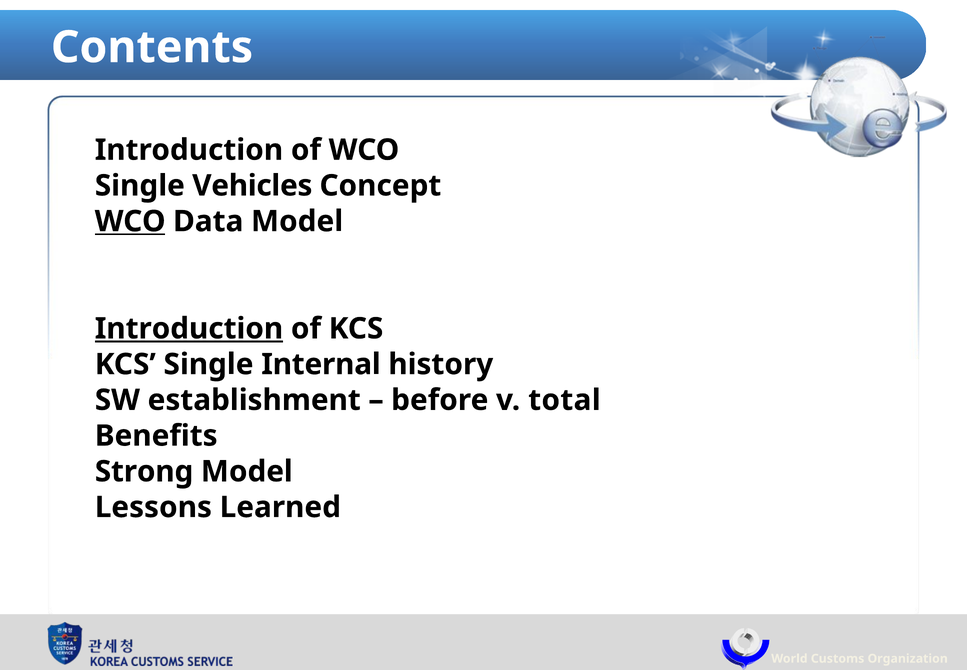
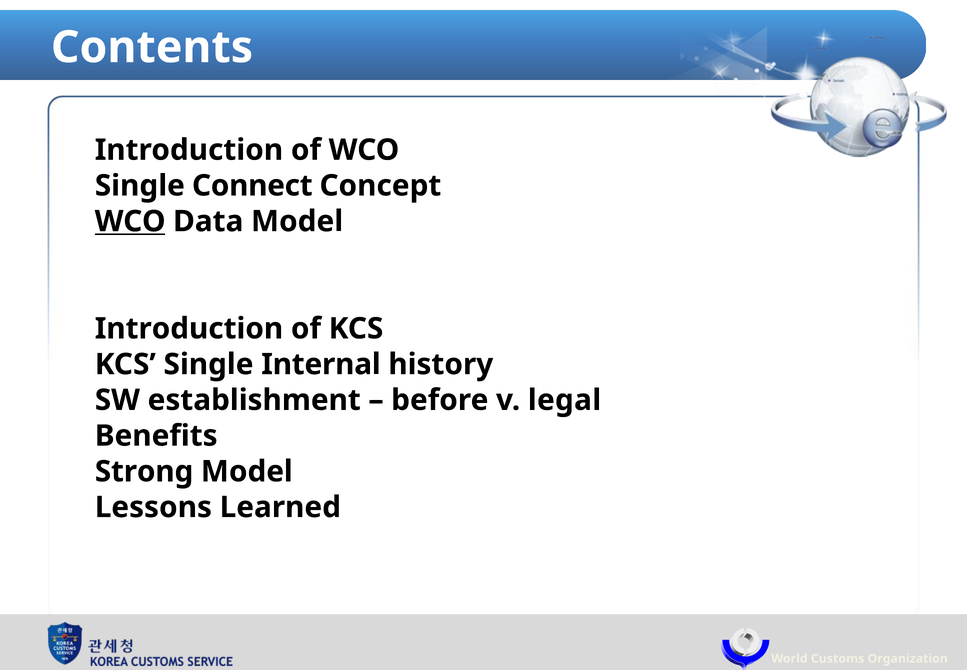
Vehicles: Vehicles -> Connect (252, 186)
Introduction underline: present -> none (189, 328)
total: total -> legal (564, 400)
